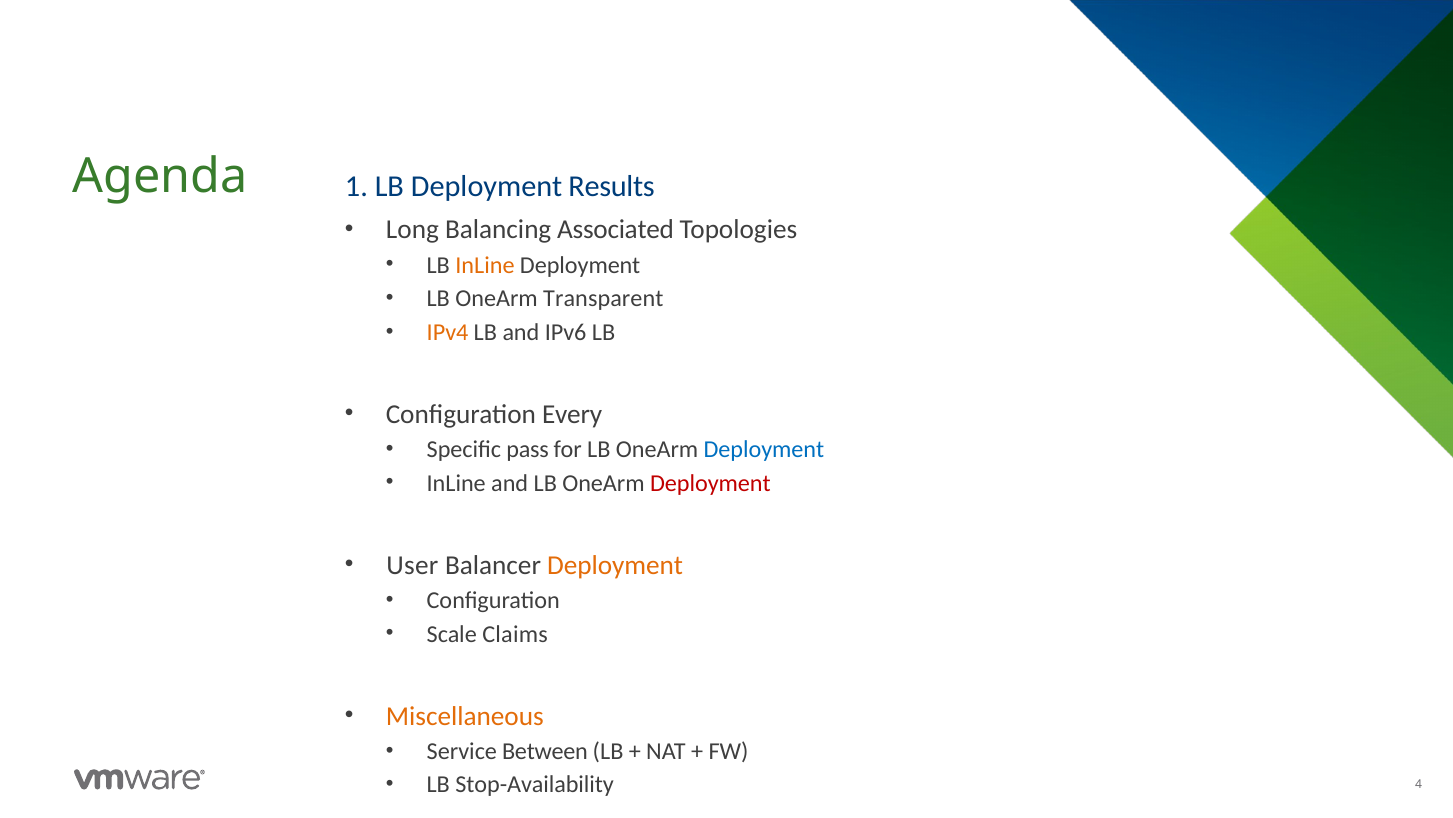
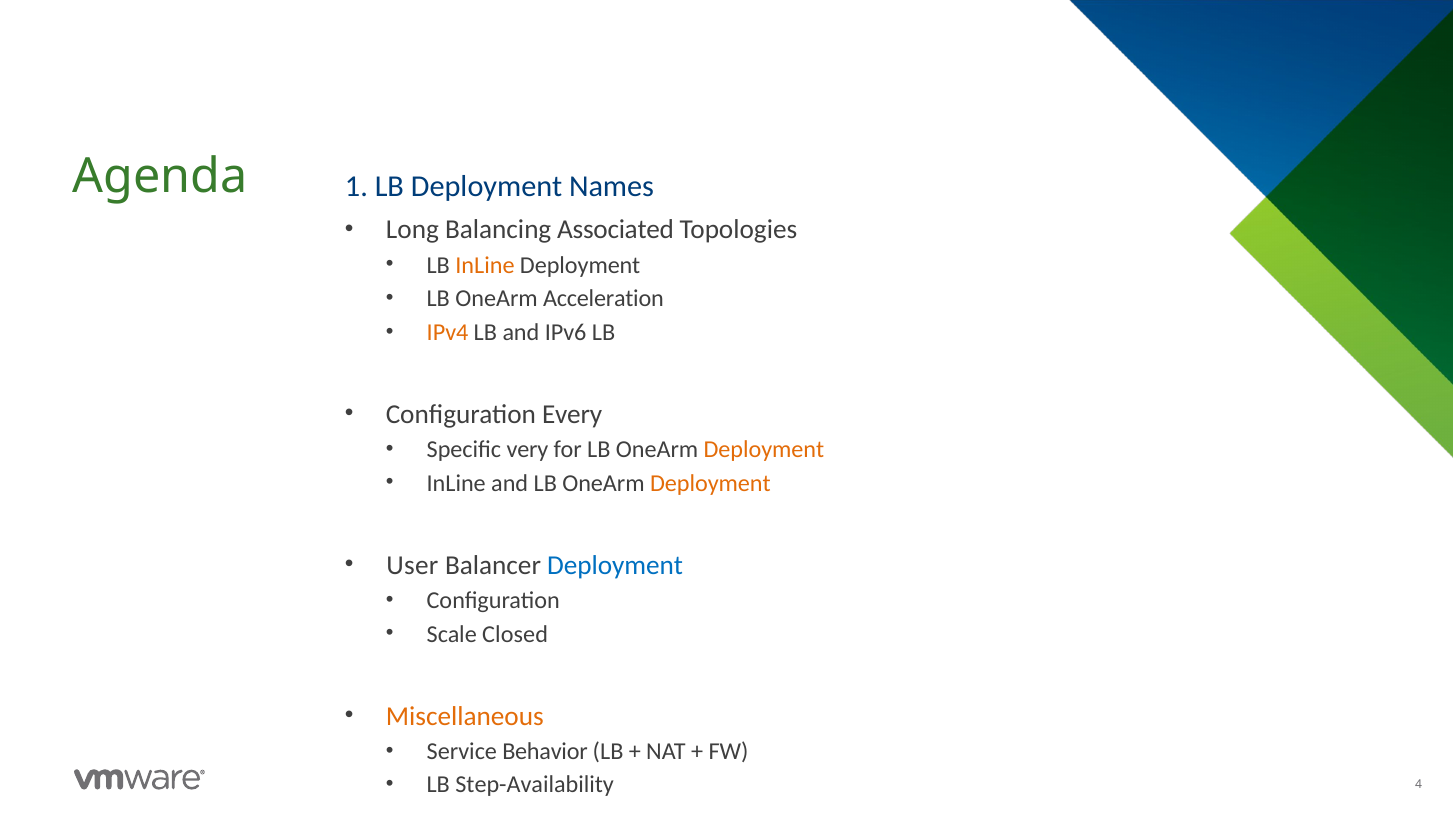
Results: Results -> Names (612, 186)
Transparent: Transparent -> Acceleration (603, 298)
pass: pass -> very (527, 449)
Deployment colour: blue -> orange (764, 449)
Deployment colour: red -> orange (710, 483)
Deployment colour: orange -> blue (615, 565)
Claims: Claims -> Closed (515, 634)
Between: Between -> Behavior (545, 751)
Stop-Availability: Stop-Availability -> Step-Availability (535, 784)
